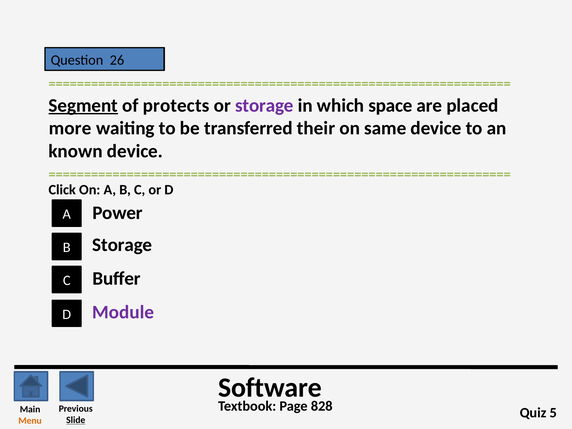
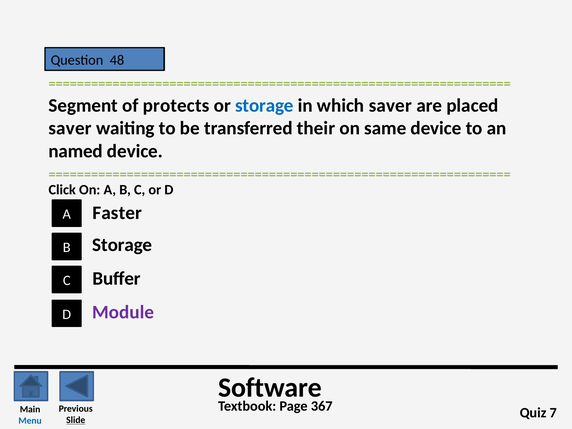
26: 26 -> 48 (117, 60)
Segment underline: present -> none (83, 105)
storage colour: purple -> blue (264, 105)
which space: space -> saver (390, 105)
more: more -> saver (70, 128)
known: known -> named (76, 151)
Power: Power -> Faster (117, 213)
828: 828 -> 367 (322, 406)
5: 5 -> 7 (553, 413)
Menu colour: orange -> blue (30, 421)
